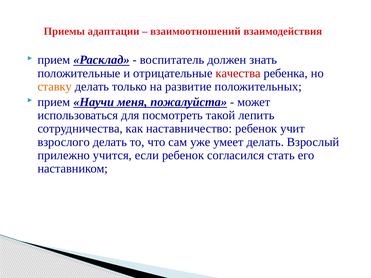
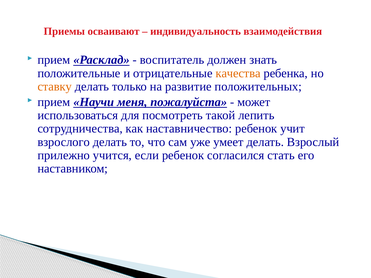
адаптации: адаптации -> осваивают (114, 31)
взаимоотношений: взаимоотношений -> индивидуальность (196, 31)
качества colour: red -> orange (238, 73)
